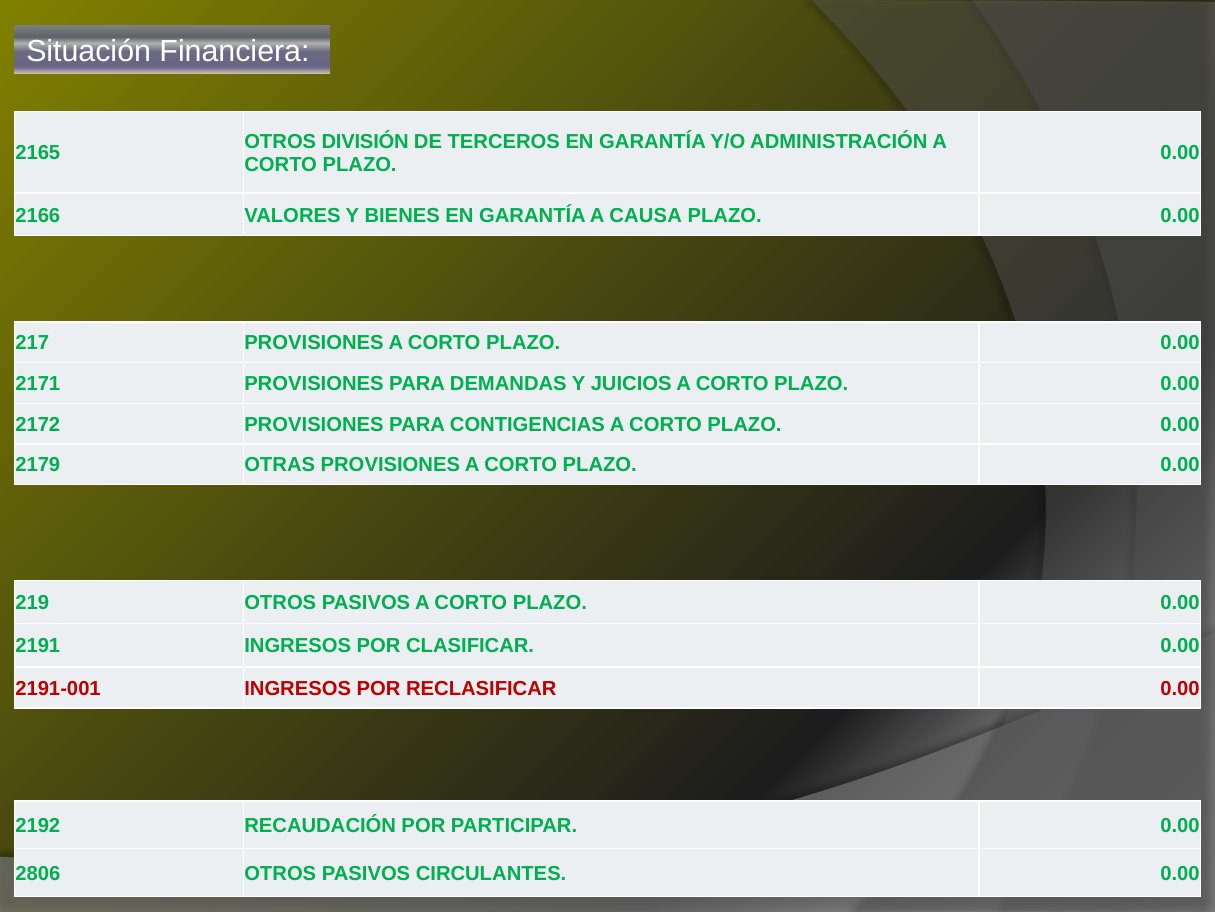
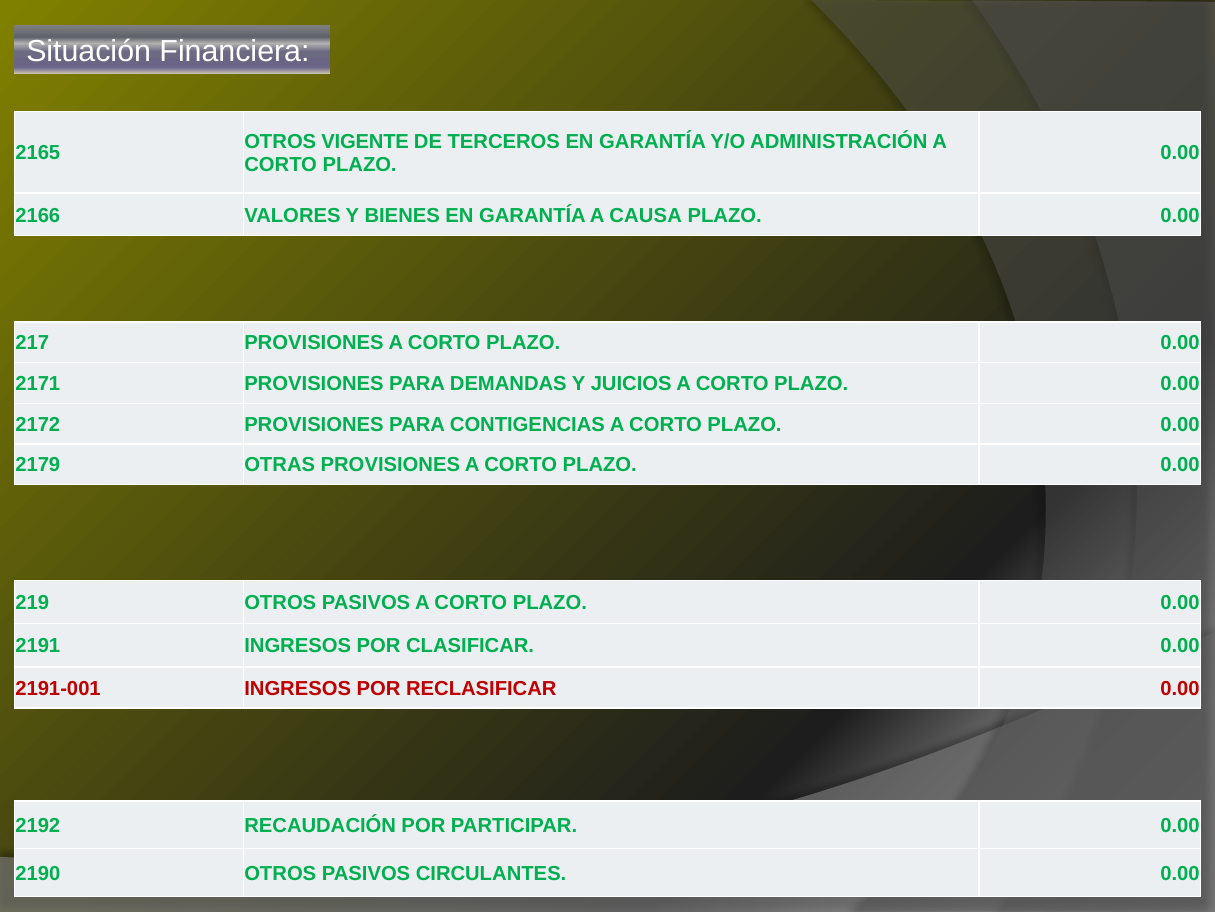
DIVISIÓN: DIVISIÓN -> VIGENTE (365, 142)
2806: 2806 -> 2190 (38, 873)
